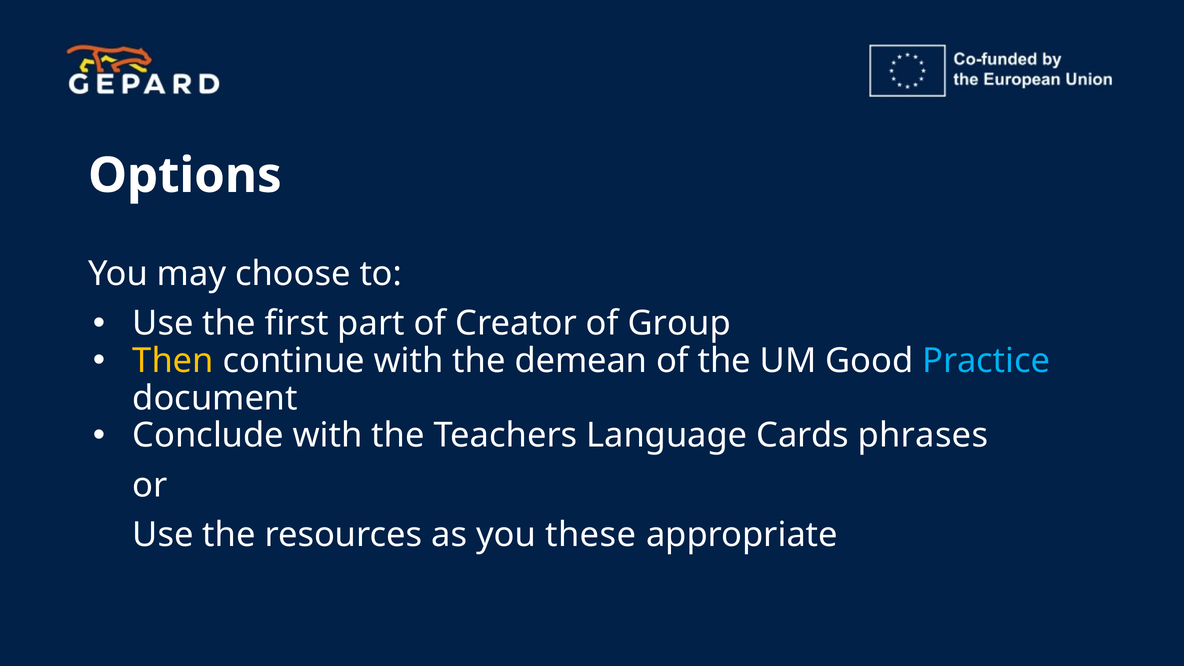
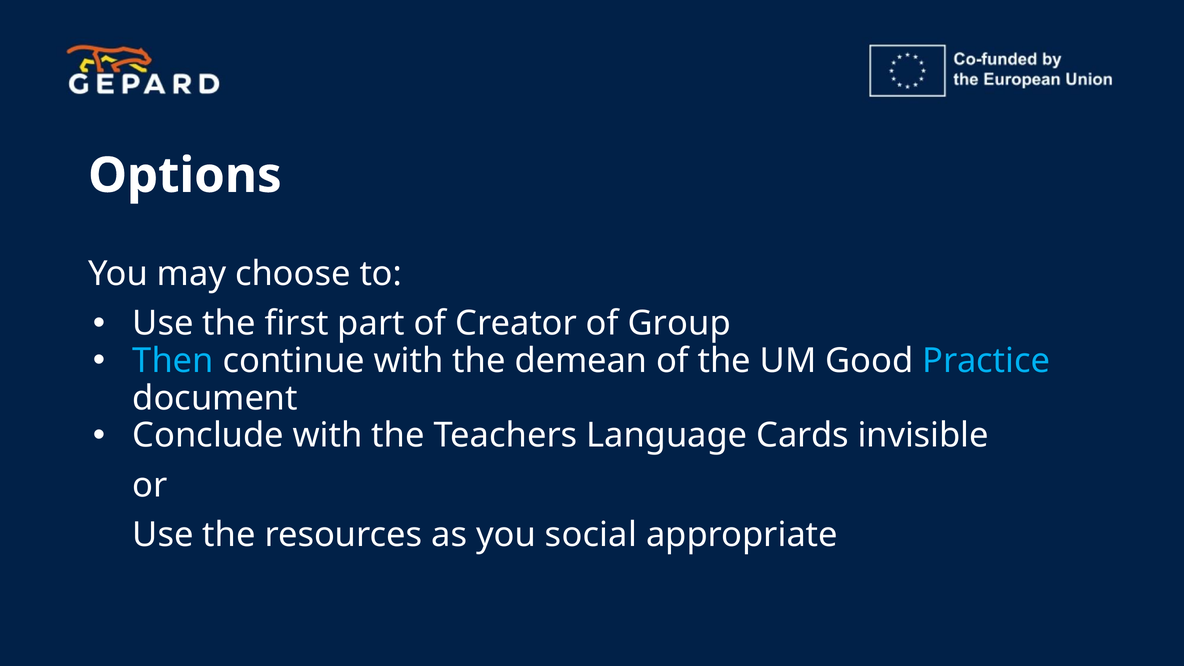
Then colour: yellow -> light blue (173, 361)
phrases: phrases -> invisible (923, 435)
these: these -> social (591, 535)
